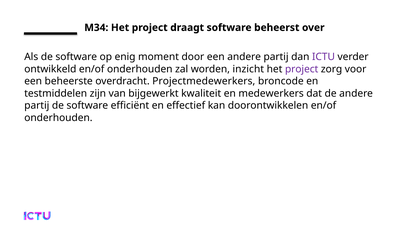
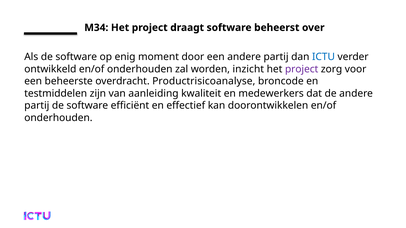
ICTU colour: purple -> blue (323, 57)
Projectmedewerkers: Projectmedewerkers -> Productrisicoanalyse (204, 81)
bijgewerkt: bijgewerkt -> aanleiding (153, 94)
